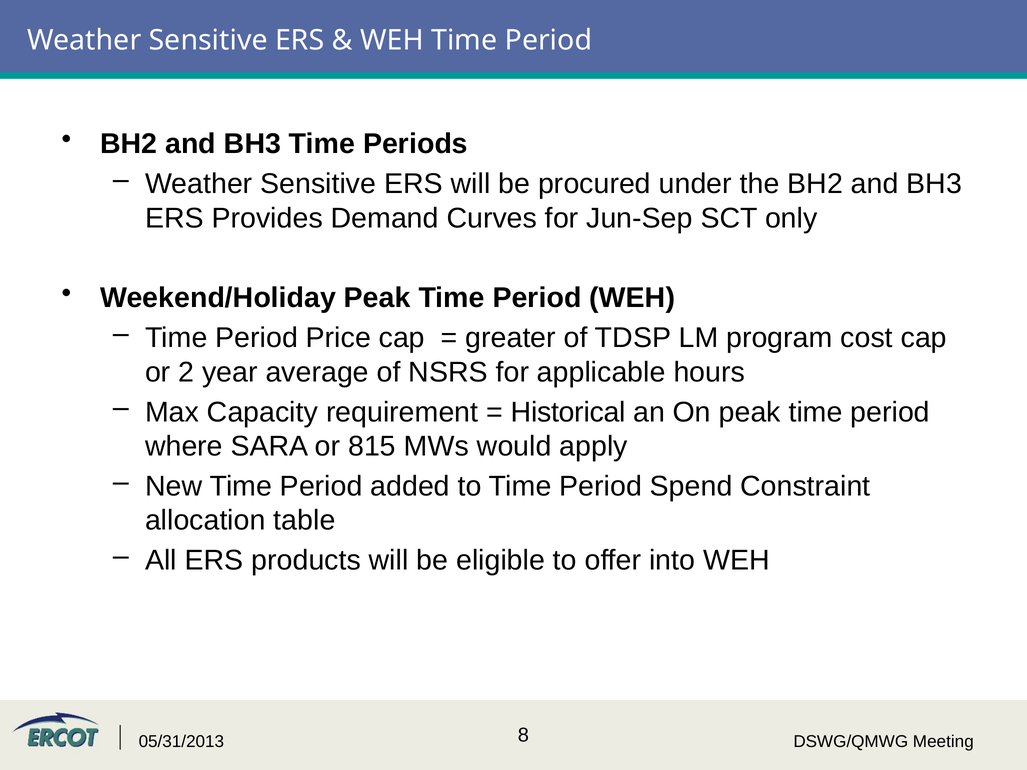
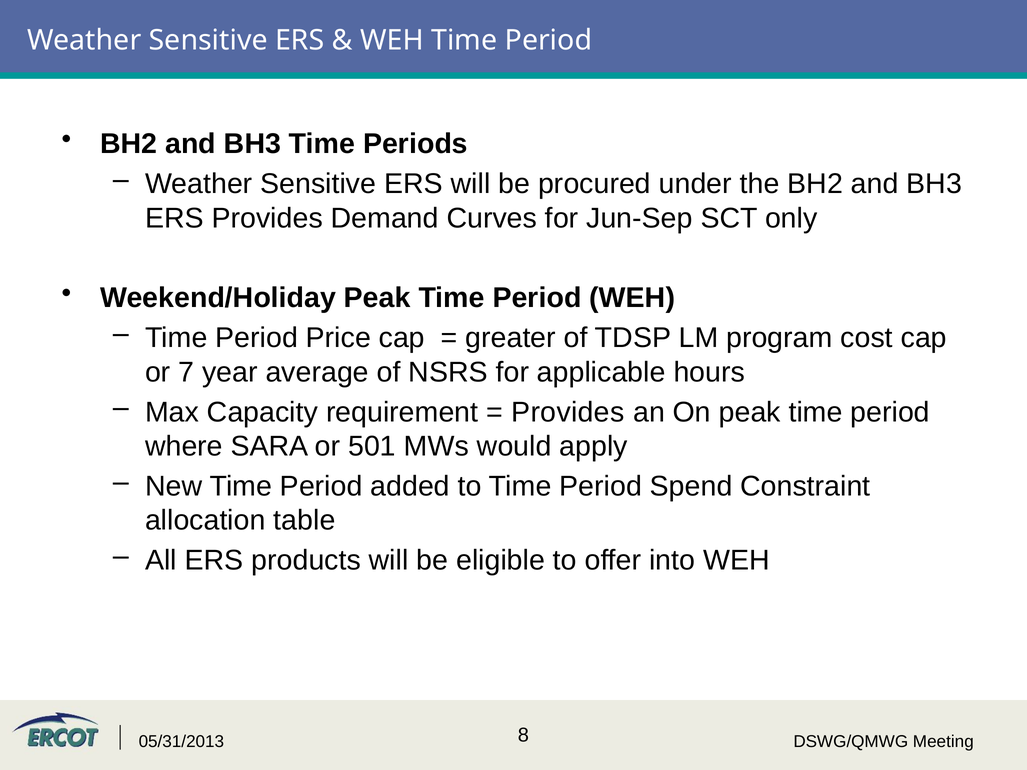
2: 2 -> 7 (186, 372)
Historical: Historical -> Provides (568, 412)
815: 815 -> 501 (372, 447)
